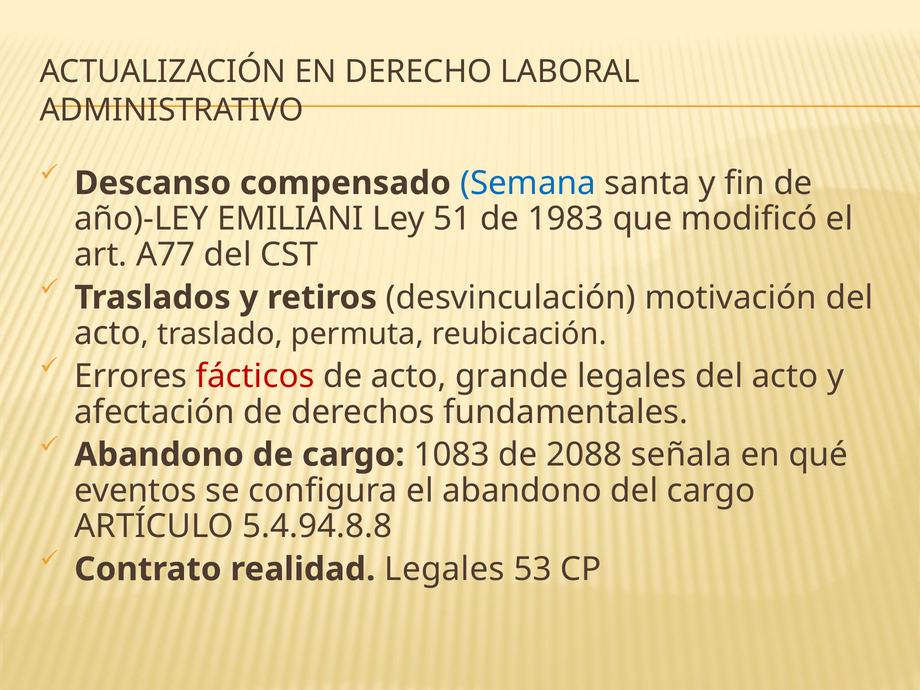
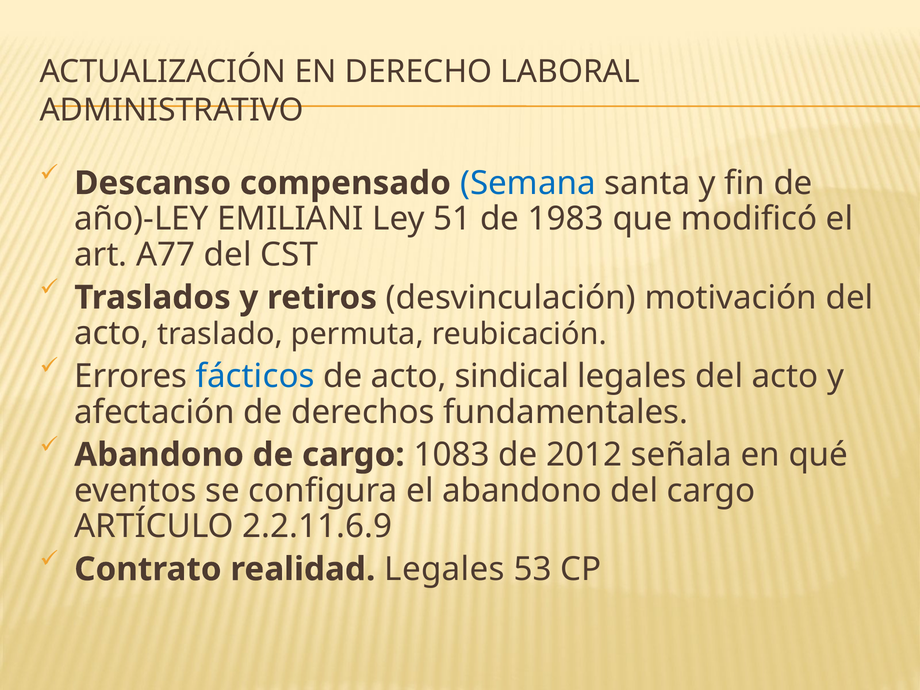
fácticos colour: red -> blue (255, 376)
grande: grande -> sindical (512, 376)
2088: 2088 -> 2012 (584, 455)
5.4.94.8.8: 5.4.94.8.8 -> 2.2.11.6.9 (317, 527)
